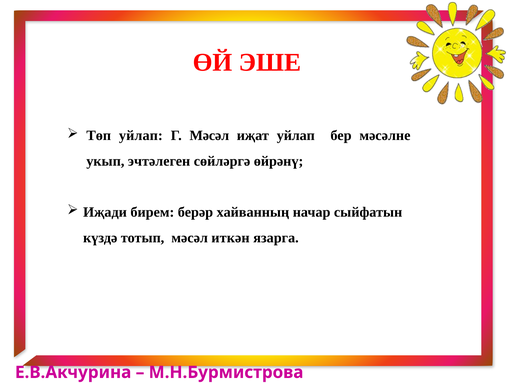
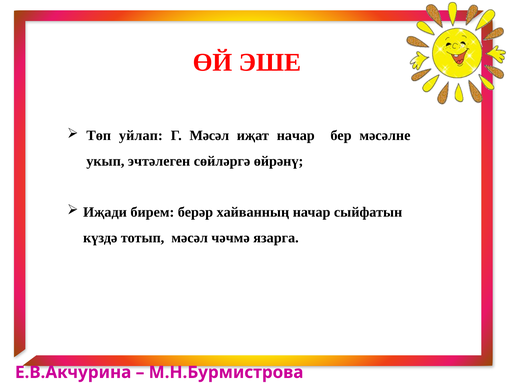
иҗат уйлап: уйлап -> начар (296, 135)
иткән: иткән -> чәчмә (231, 237)
